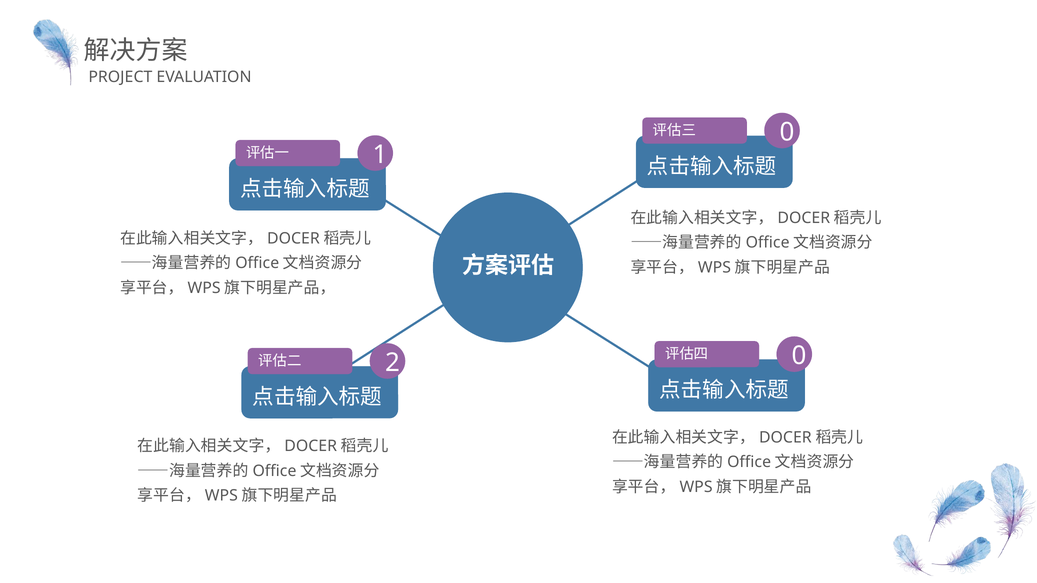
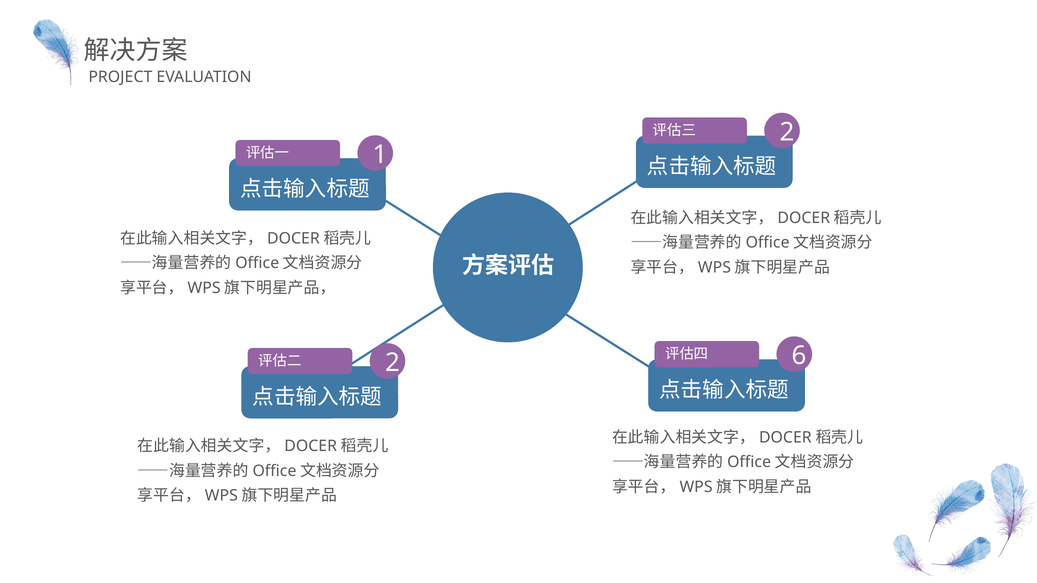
0: 0 -> 2 (787, 132)
0: 0 -> 6 (799, 356)
